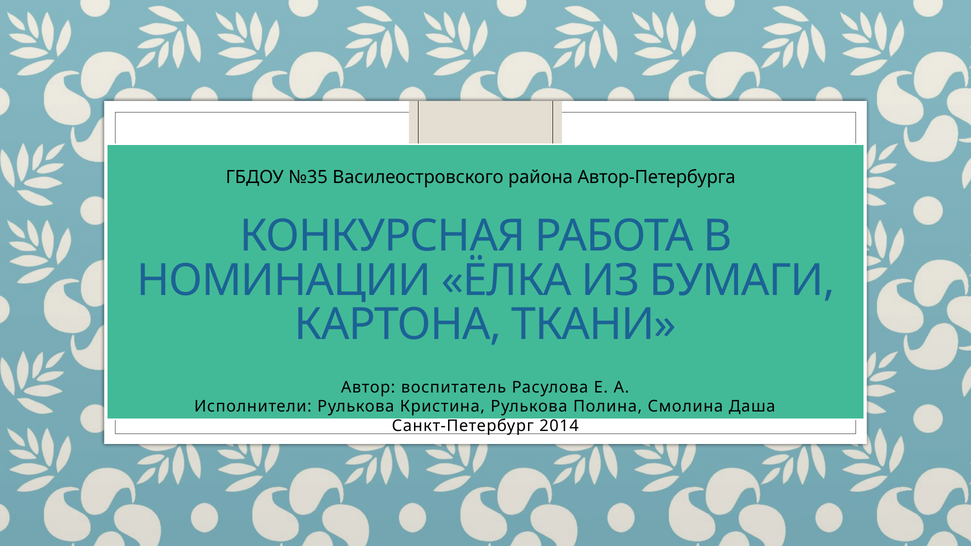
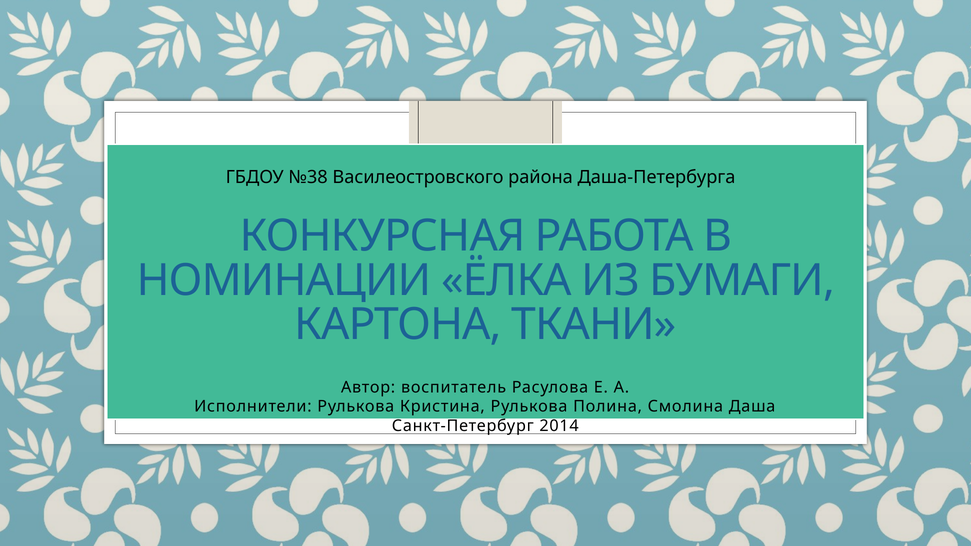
№35: №35 -> №38 (308, 177)
Автор-Петербурга: Автор-Петербурга -> Даша-Петербурга (656, 177)
